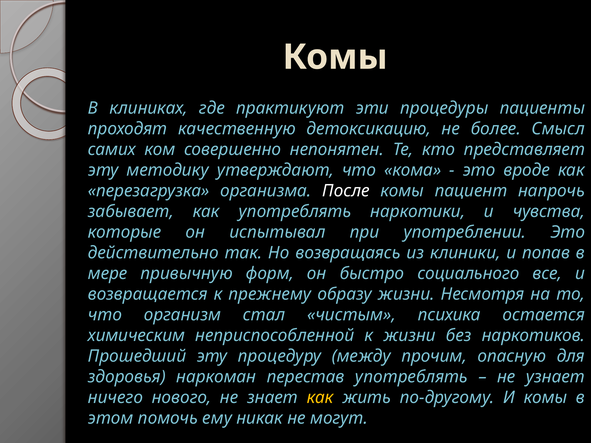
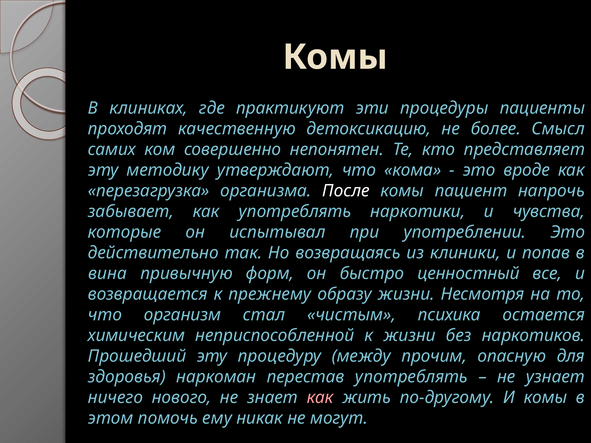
мере: мере -> вина (108, 274)
социального: социального -> ценностный (468, 274)
как colour: yellow -> pink (320, 398)
